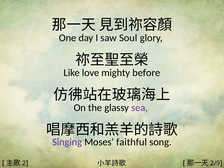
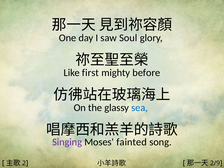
love: love -> first (90, 73)
sea colour: purple -> blue (140, 108)
faithful: faithful -> fainted (132, 142)
